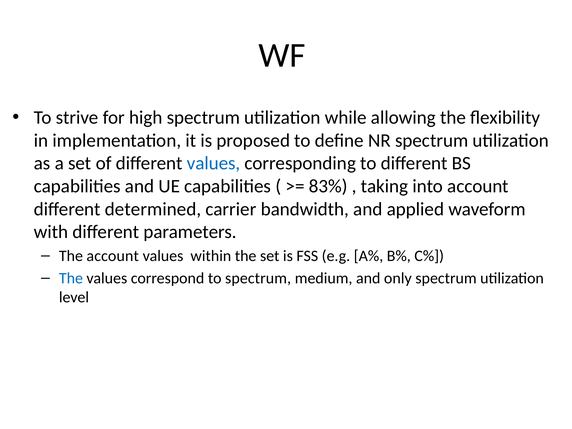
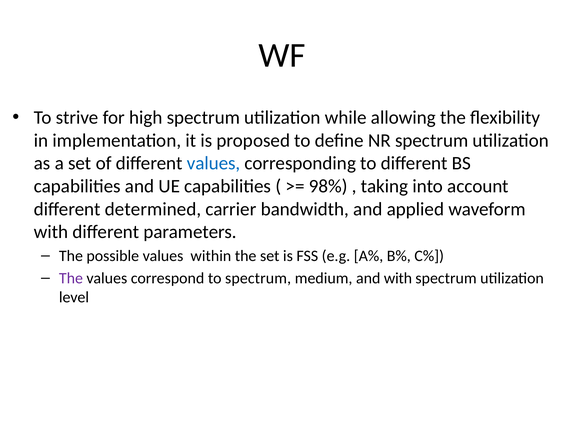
83%: 83% -> 98% (328, 186)
The account: account -> possible (113, 256)
The colour: blue -> purple (71, 278)
and only: only -> with (398, 278)
